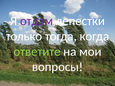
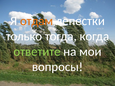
отдам colour: purple -> orange (37, 21)
